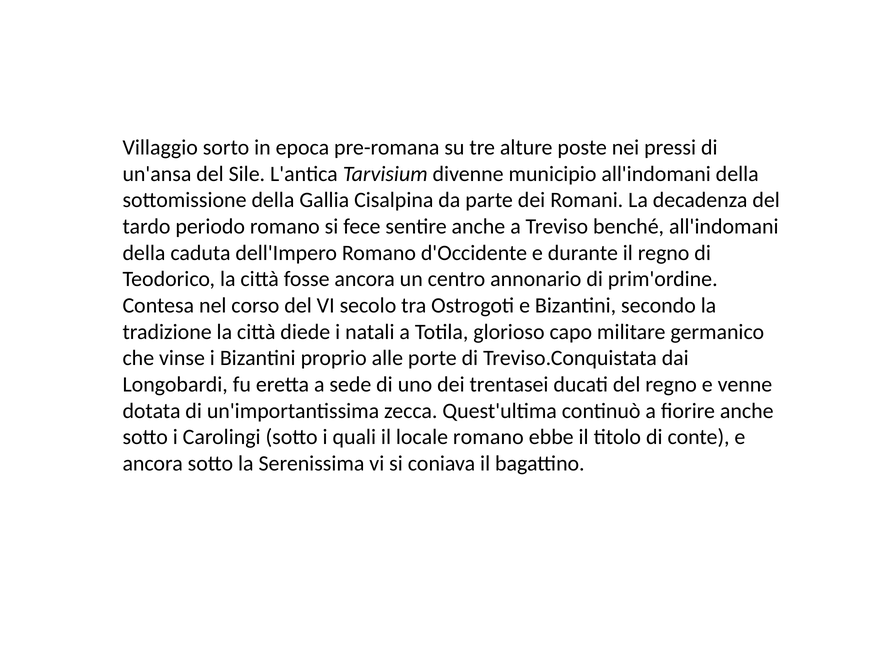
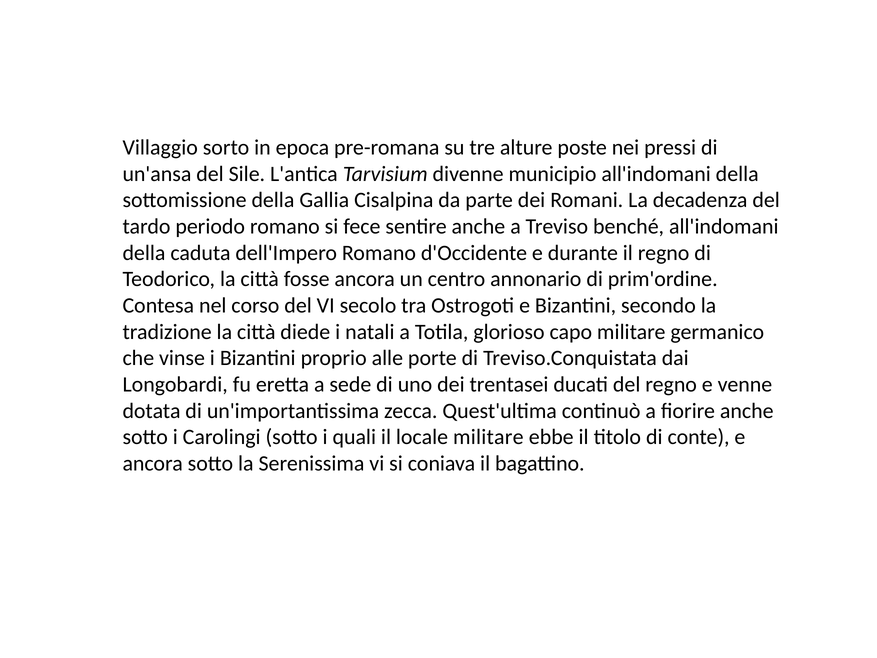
locale romano: romano -> militare (488, 437)
